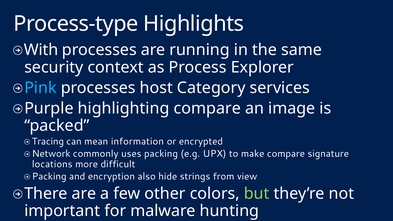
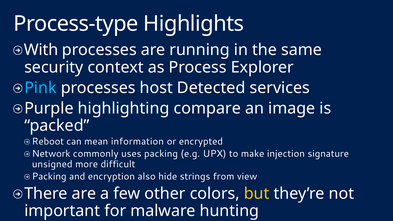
Category: Category -> Detected (211, 88)
Tracing: Tracing -> Reboot (48, 142)
make compare: compare -> injection (286, 154)
locations: locations -> unsigned (52, 164)
but colour: light green -> yellow (257, 194)
